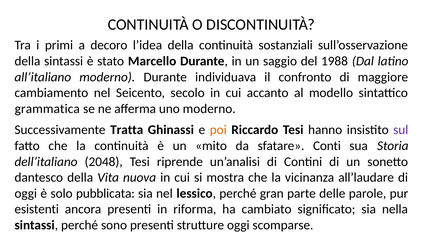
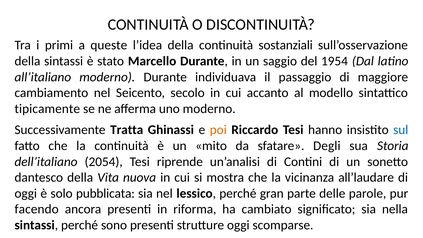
decoro: decoro -> queste (109, 45)
1988: 1988 -> 1954 (334, 61)
confronto: confronto -> passaggio (305, 77)
grammatica: grammatica -> tipicamente (47, 109)
sul colour: purple -> blue (401, 130)
Conti: Conti -> Degli (327, 146)
2048: 2048 -> 2054 (104, 162)
esistenti: esistenti -> facendo (37, 209)
